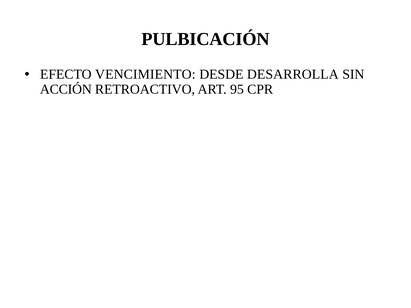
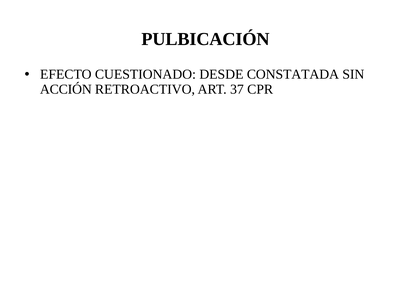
VENCIMIENTO: VENCIMIENTO -> CUESTIONADO (145, 74)
DESARROLLA: DESARROLLA -> CONSTATADA (293, 74)
95: 95 -> 37 (237, 89)
